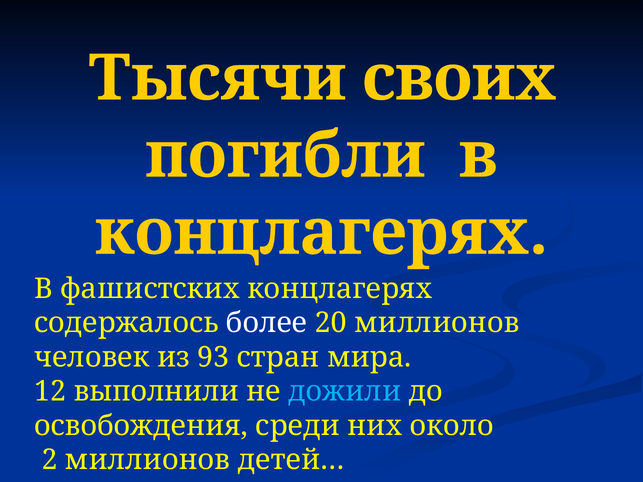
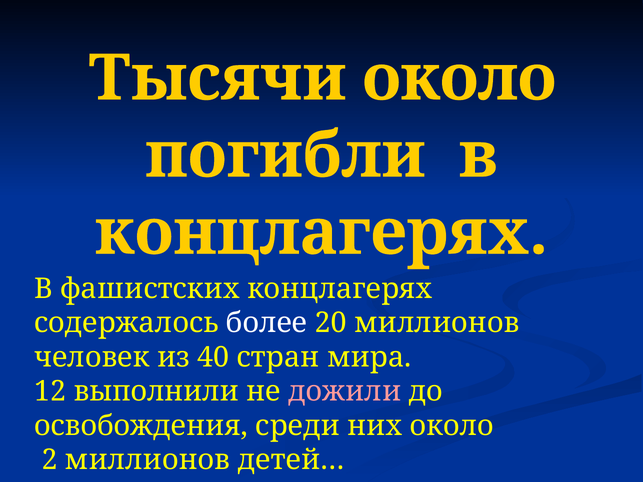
Тысячи своих: своих -> около (459, 78)
93: 93 -> 40 (213, 357)
дожили colour: light blue -> pink (345, 392)
